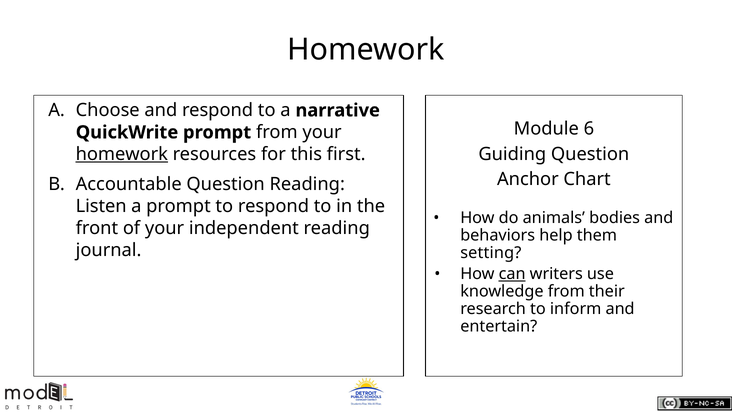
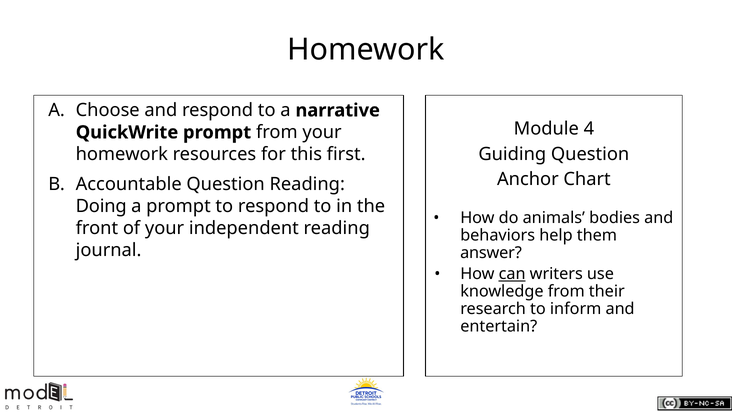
6: 6 -> 4 (589, 129)
homework underline: present -> none (122, 154)
Listen: Listen -> Doing (101, 206)
setting: setting -> answer (491, 253)
